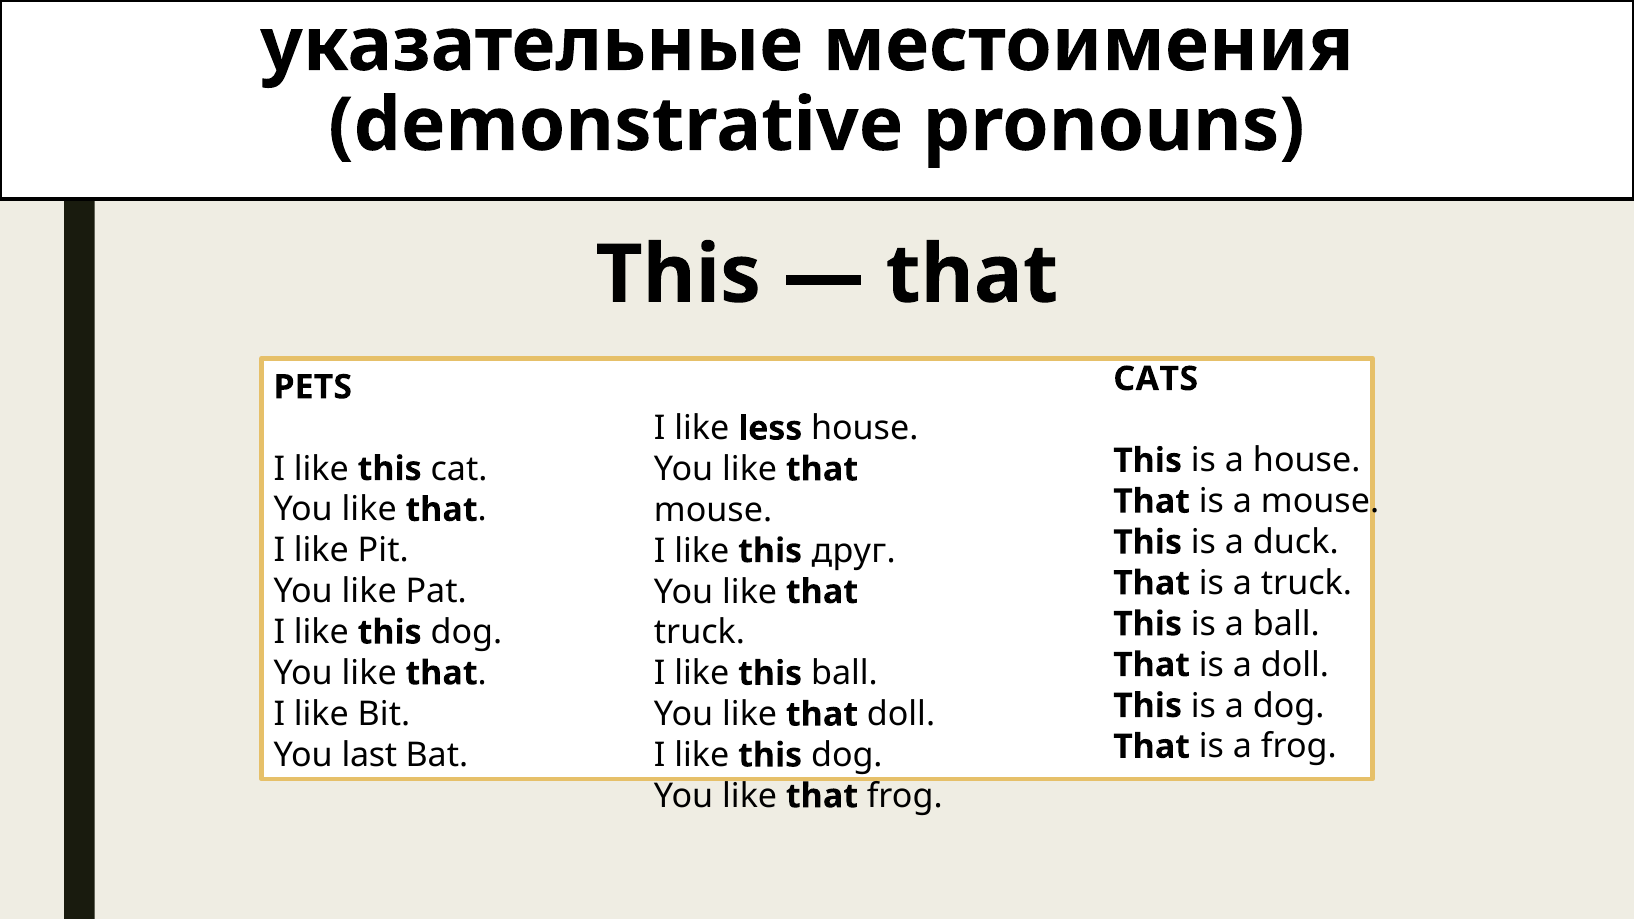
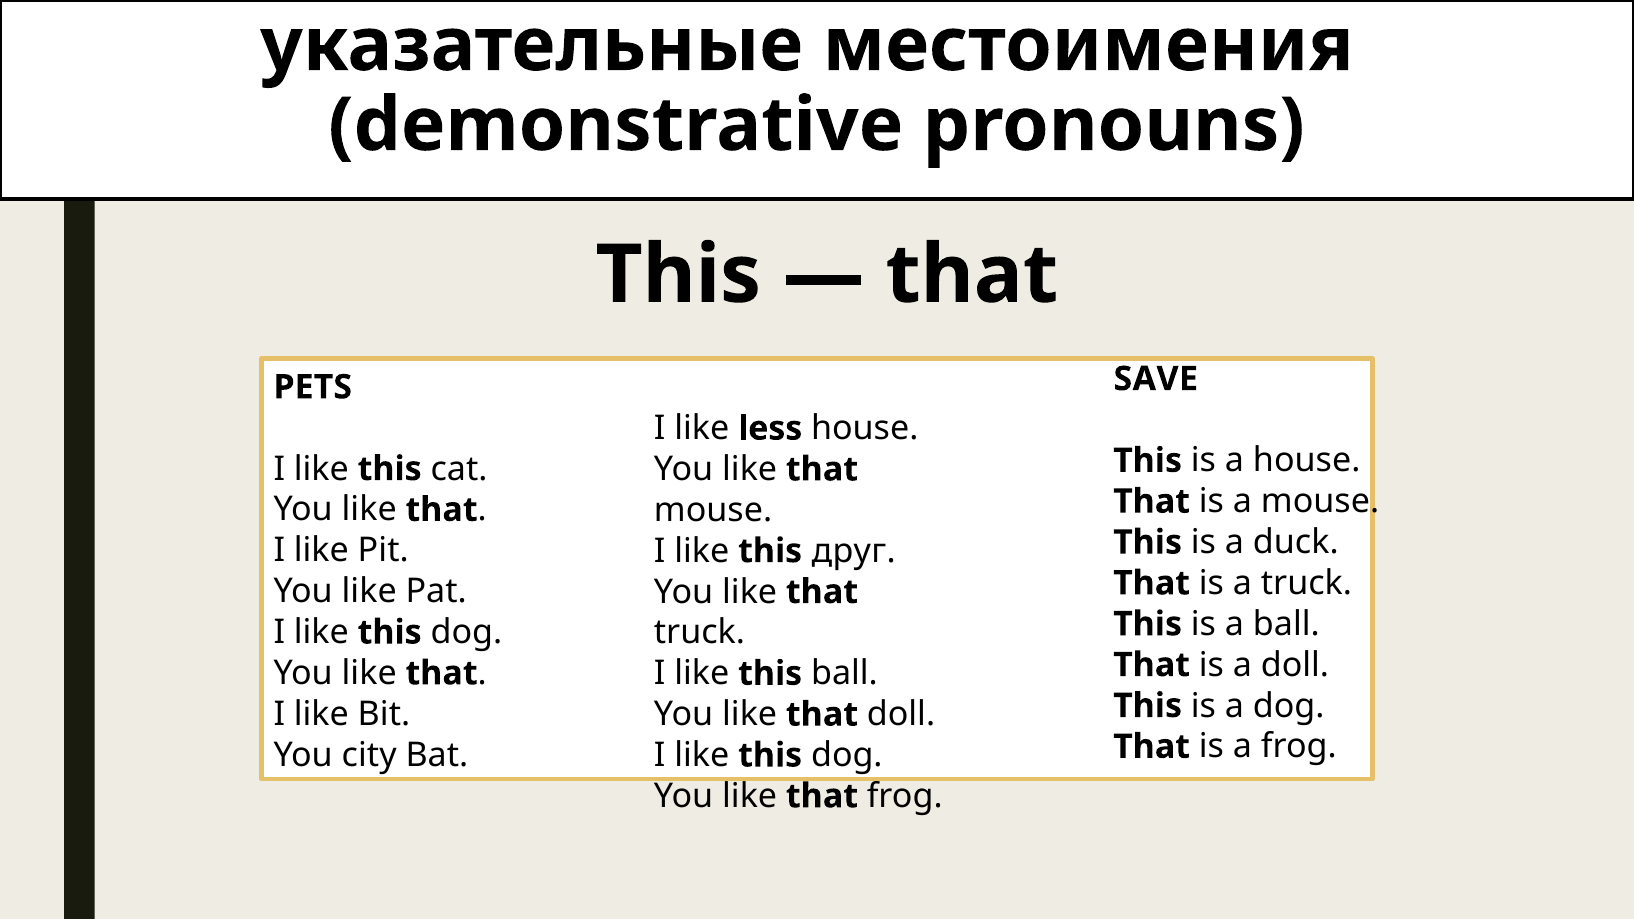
CATS: CATS -> SAVE (1156, 379)
last: last -> city (369, 755)
